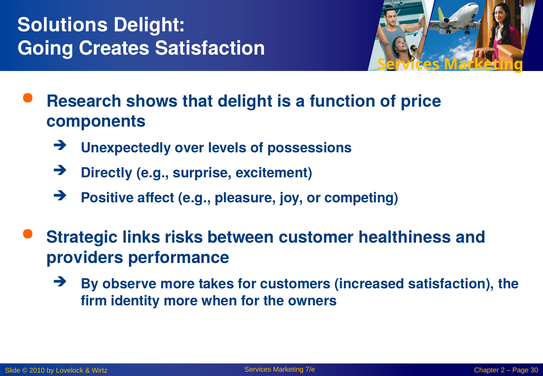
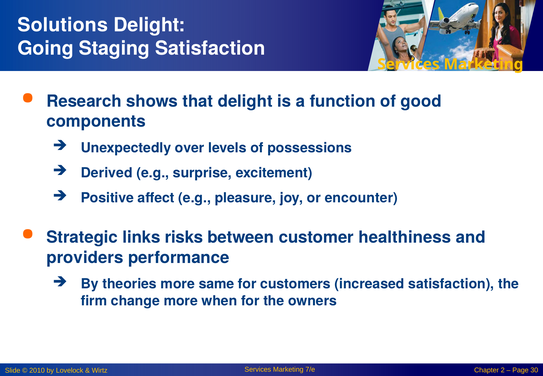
Creates: Creates -> Staging (114, 49)
price: price -> good (421, 101)
Directly: Directly -> Derived (107, 173)
competing: competing -> encounter (361, 198)
observe: observe -> theories (130, 284)
takes: takes -> same (216, 284)
identity: identity -> change (135, 301)
